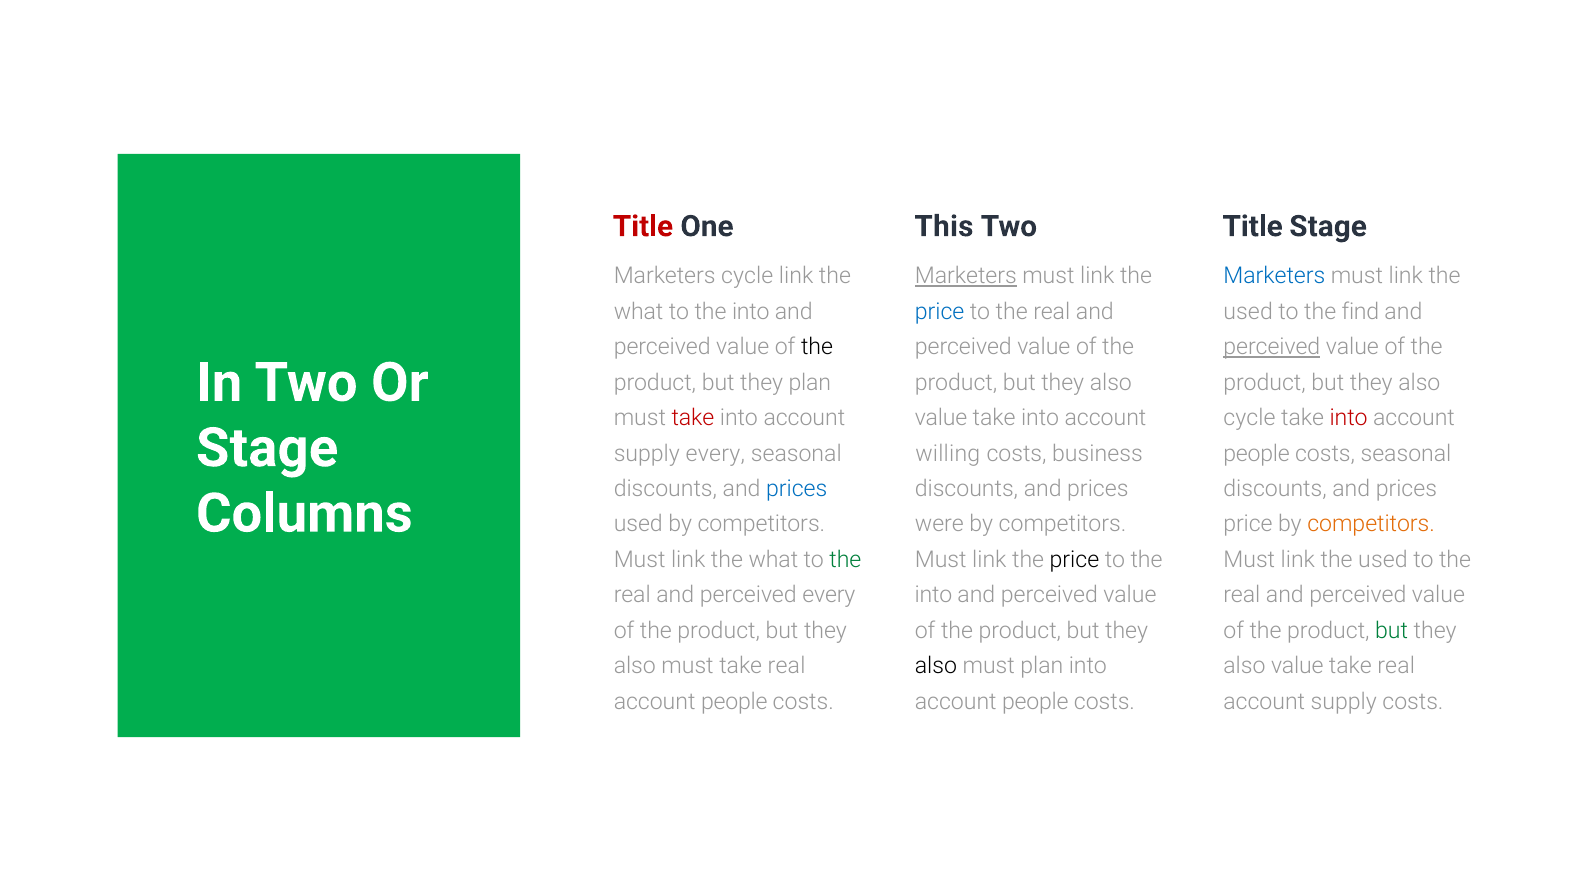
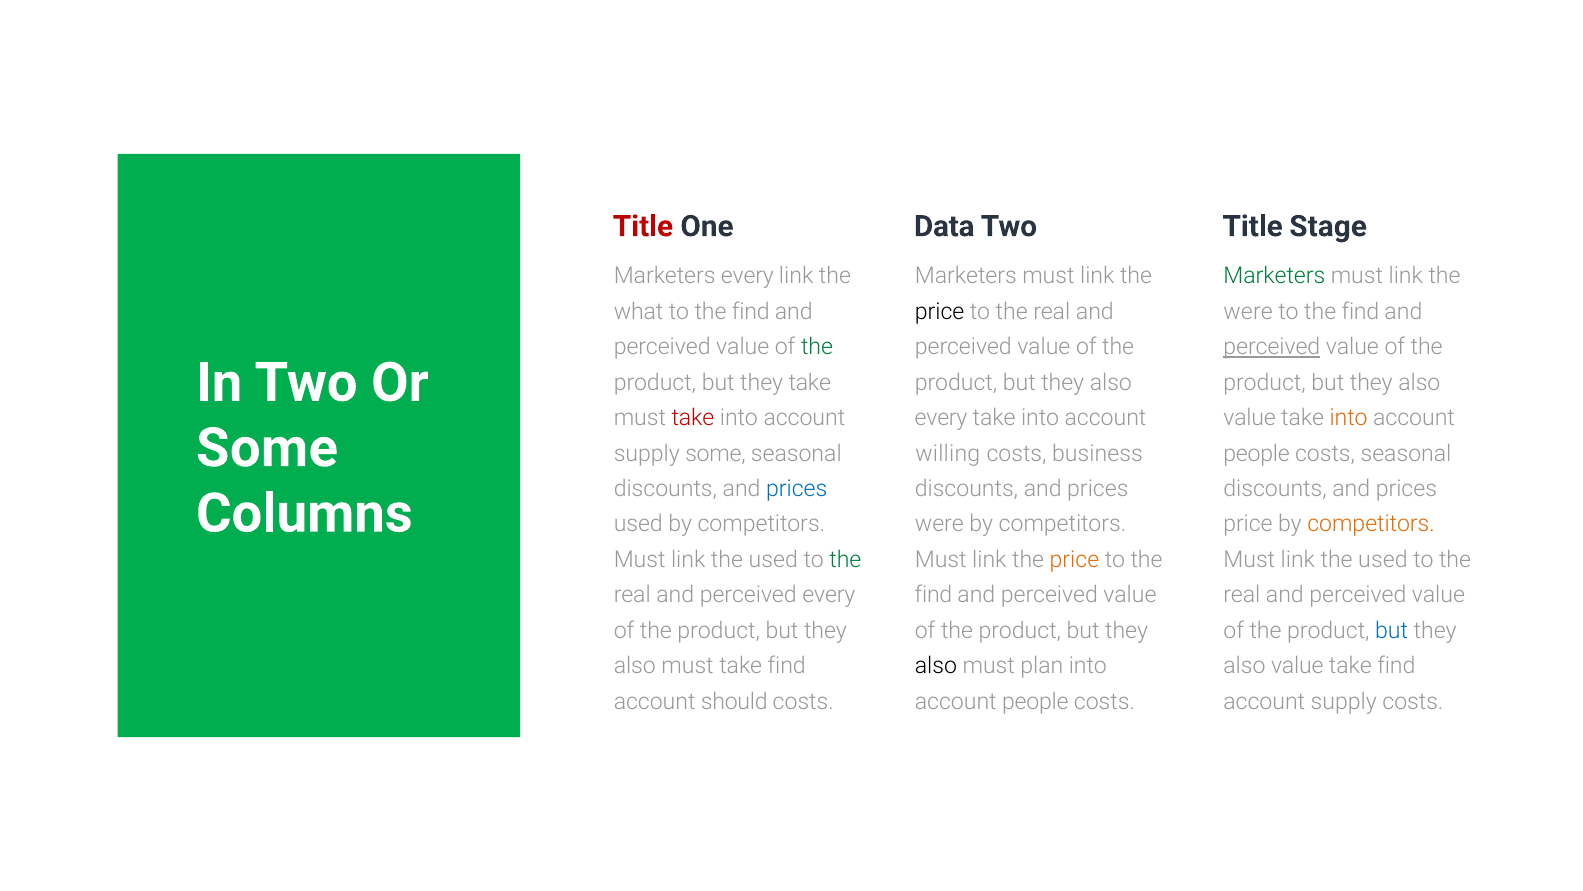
This: This -> Data (944, 226)
Marketers cycle: cycle -> every (747, 276)
Marketers underline: present -> none (966, 276)
Marketers colour: blue -> green (1274, 276)
into: into -> find (751, 311)
price colour: blue -> black (940, 311)
used: used -> were (1248, 311)
the colour: black -> green (817, 347)
they plan: plan -> take (810, 382)
value: value -> every (941, 418)
cycle: cycle -> value (1250, 418)
into colour: red -> orange (1349, 418)
Stage: Stage -> Some (267, 448)
supply every: every -> some (716, 453)
what: what -> used (773, 560)
price colour: black -> orange (1074, 560)
into: into -> find (933, 595)
but colour: green -> blue (1392, 631)
must take real: real -> find (787, 666)
real: real -> find (1396, 666)
people: people -> should (734, 701)
